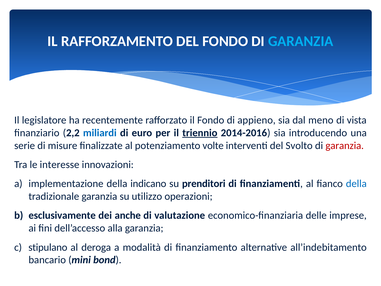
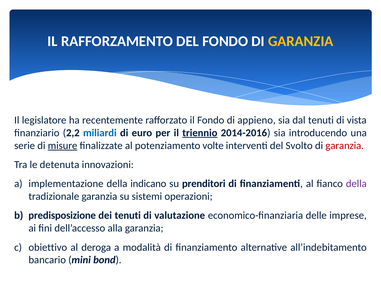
GARANZIA colour: light blue -> yellow (301, 41)
dal meno: meno -> tenuti (321, 120)
misure underline: none -> present (63, 145)
interesse: interesse -> detenuta (60, 164)
della colour: blue -> purple (356, 184)
utilizzo: utilizzo -> sistemi (147, 196)
esclusivamente: esclusivamente -> predisposizione (62, 215)
dei anche: anche -> tenuti (128, 215)
stipulano: stipulano -> obiettivo (48, 247)
